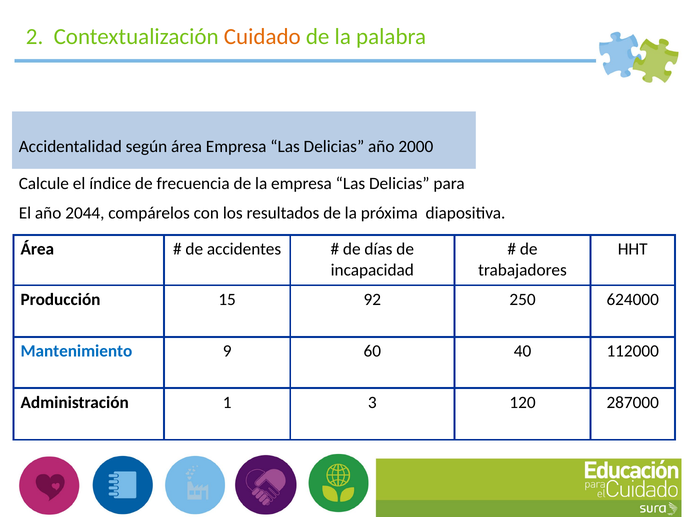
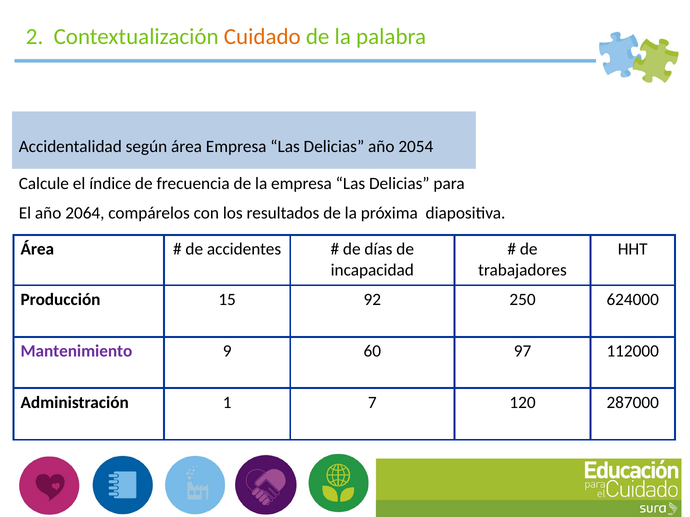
2000: 2000 -> 2054 (416, 147)
2044: 2044 -> 2064 (85, 213)
Mantenimiento colour: blue -> purple (76, 351)
40: 40 -> 97 (523, 351)
3: 3 -> 7 (372, 403)
